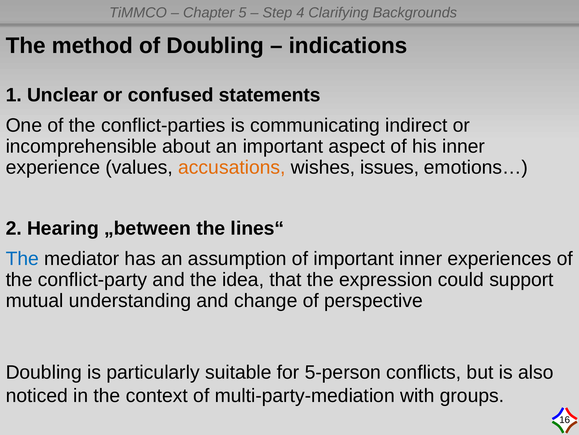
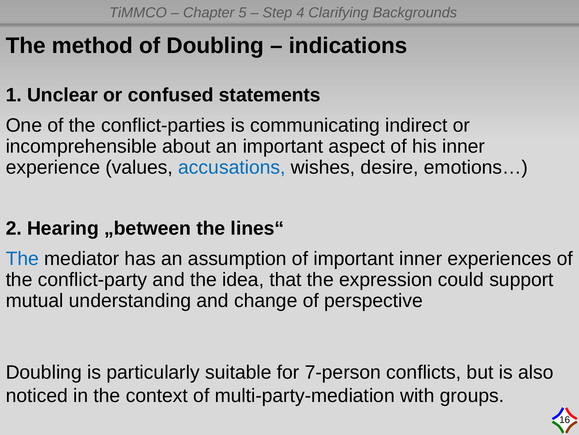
accusations colour: orange -> blue (232, 167)
issues: issues -> desire (390, 167)
5-person: 5-person -> 7-person (343, 372)
